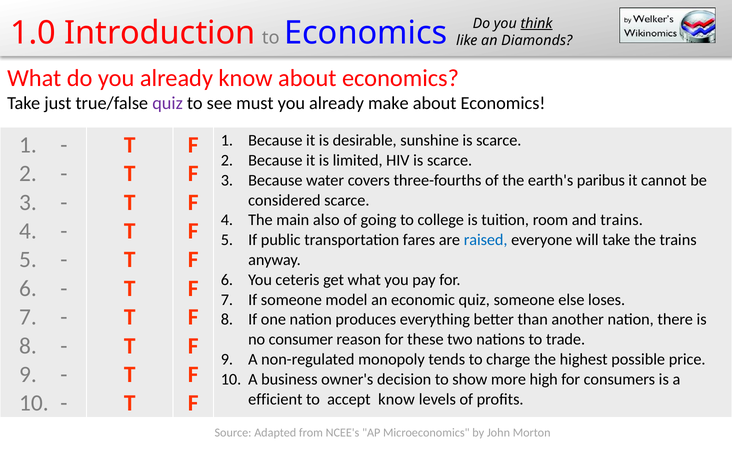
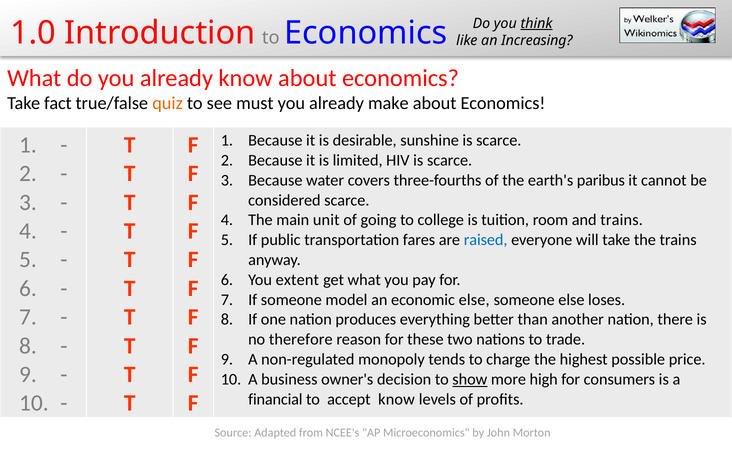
Diamonds: Diamonds -> Increasing (537, 40)
just: just -> fact (58, 103)
quiz colour: purple -> orange (168, 103)
also: also -> unit (326, 220)
ceteris: ceteris -> extent (297, 279)
economic quiz: quiz -> else (474, 299)
consumer: consumer -> therefore (301, 339)
show underline: none -> present (470, 379)
efficient: efficient -> financial (275, 399)
